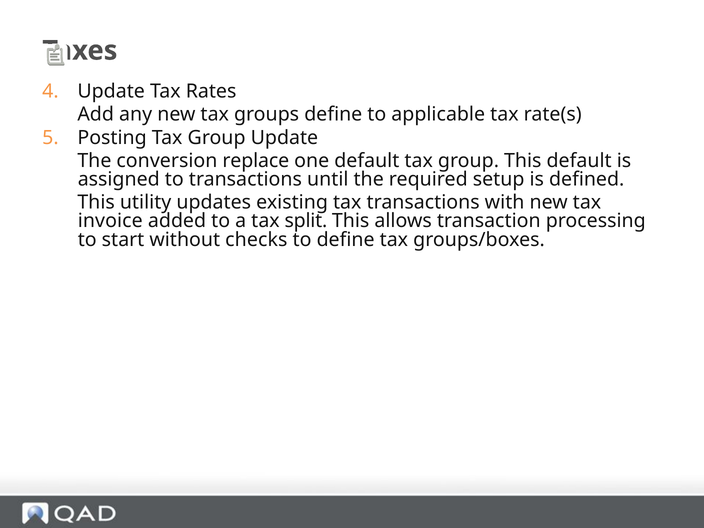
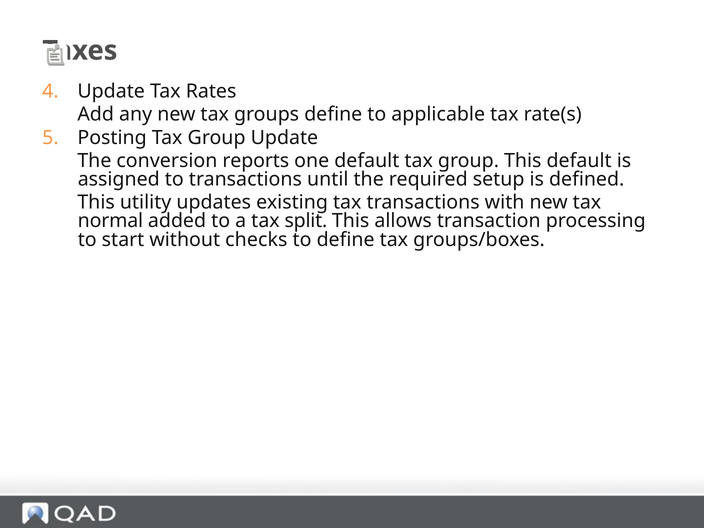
replace: replace -> reports (256, 161)
invoice: invoice -> normal (110, 221)
